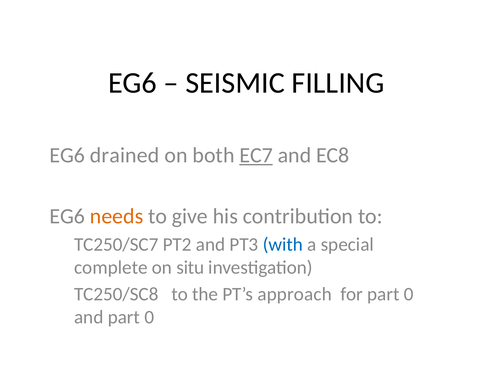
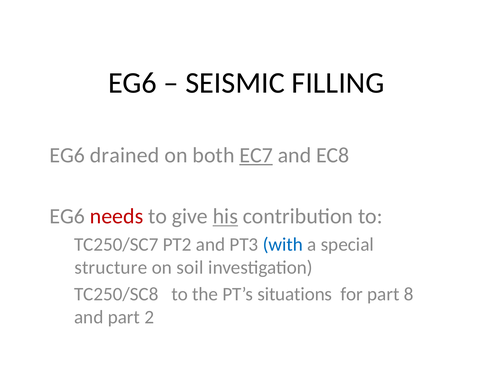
needs colour: orange -> red (117, 217)
his underline: none -> present (225, 217)
complete: complete -> structure (111, 268)
situ: situ -> soil (190, 268)
approach: approach -> situations (295, 295)
for part 0: 0 -> 8 (409, 295)
and part 0: 0 -> 2 (149, 318)
